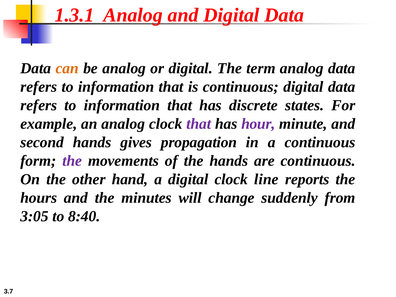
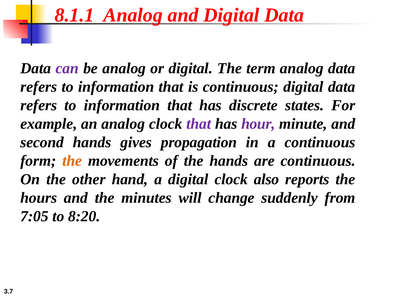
1.3.1: 1.3.1 -> 8.1.1 (74, 15)
can colour: orange -> purple (67, 68)
the colour: purple -> orange (72, 161)
line: line -> also (267, 179)
3:05: 3:05 -> 7:05 (34, 216)
8:40: 8:40 -> 8:20 (84, 216)
